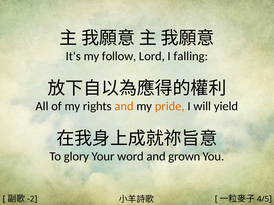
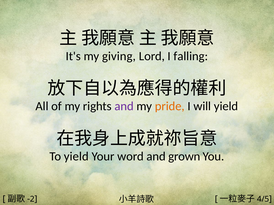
follow: follow -> giving (119, 56)
and colour: orange -> purple (124, 107)
To glory: glory -> yield (76, 157)
